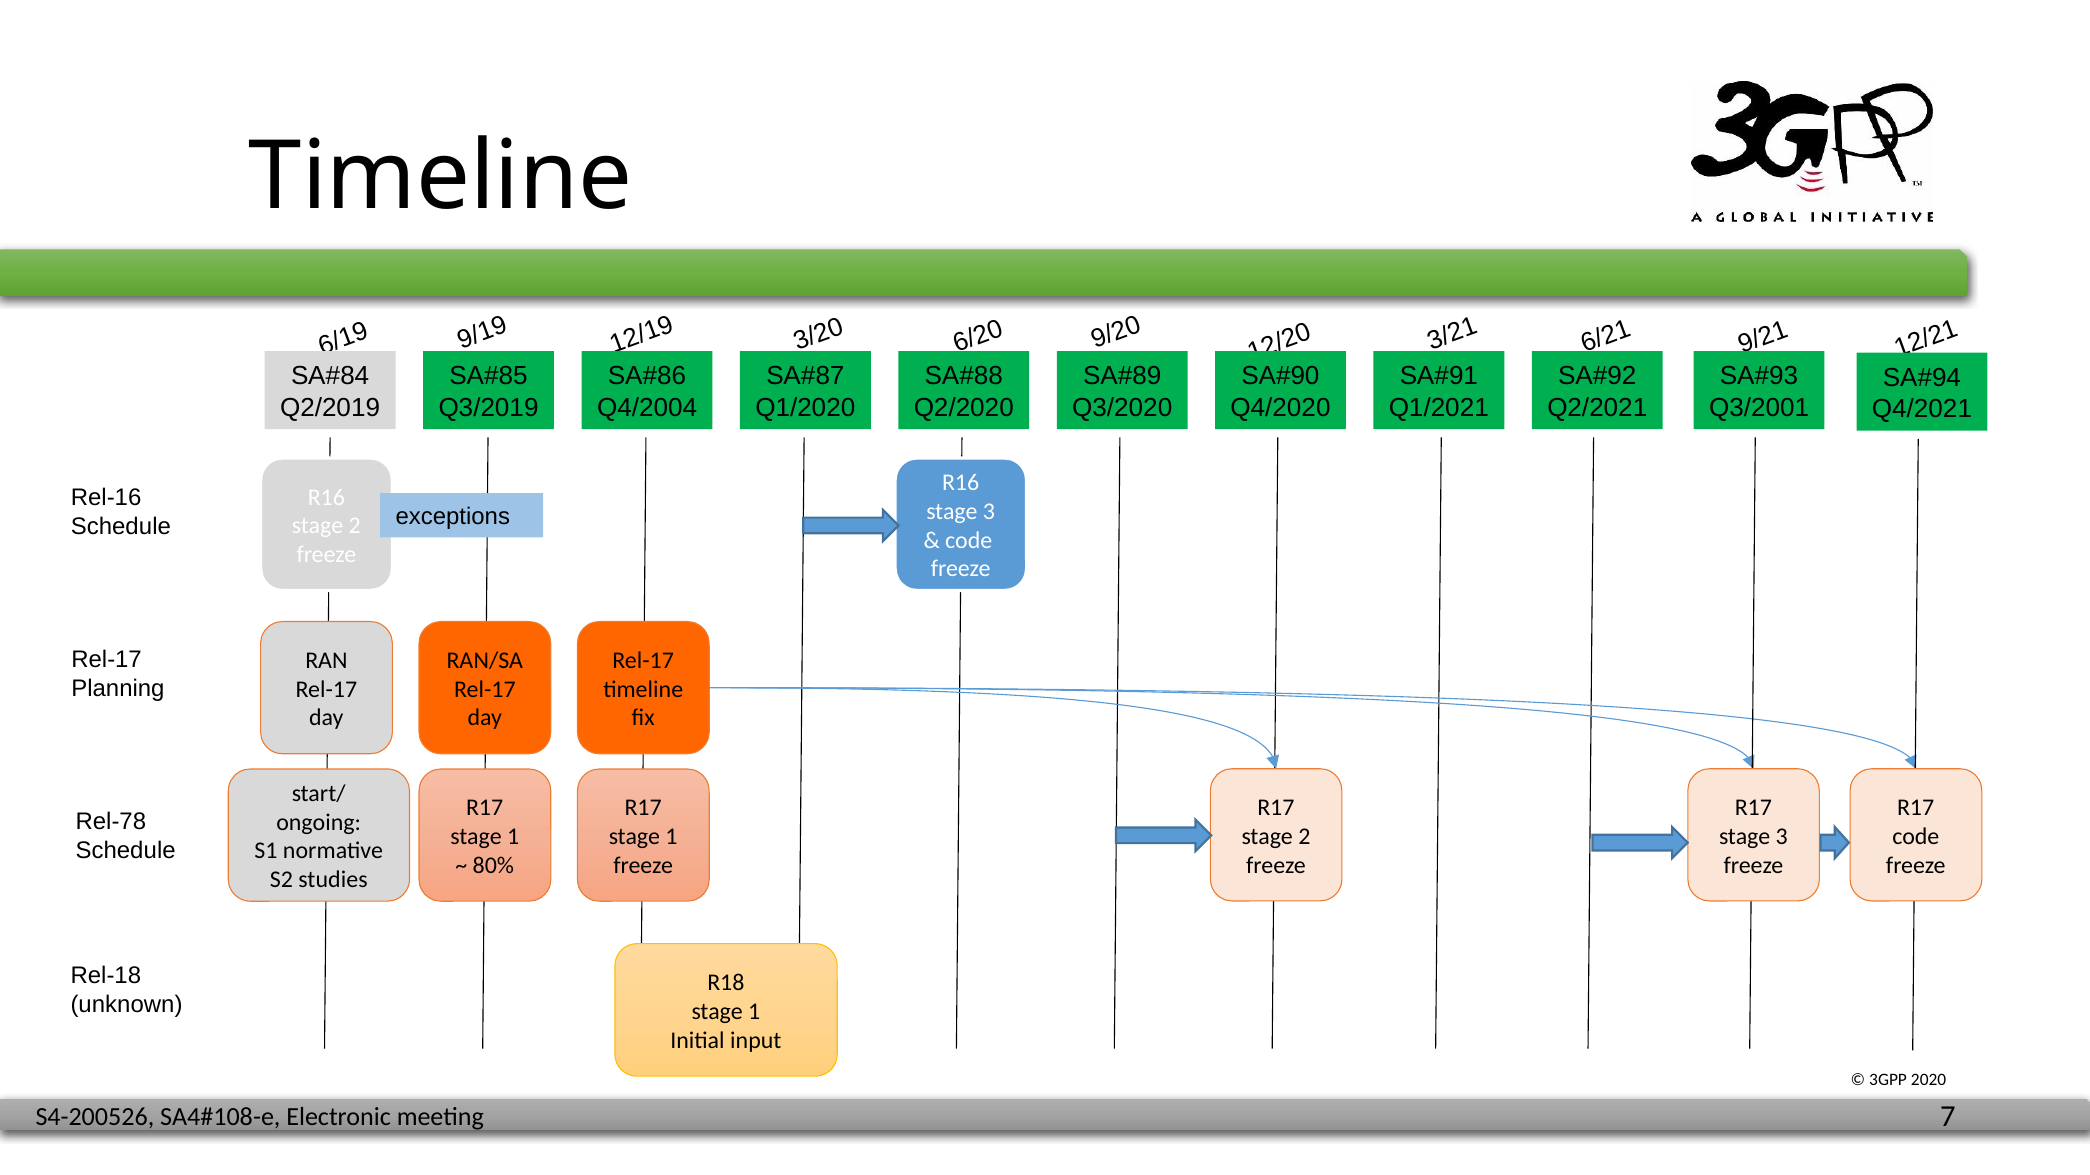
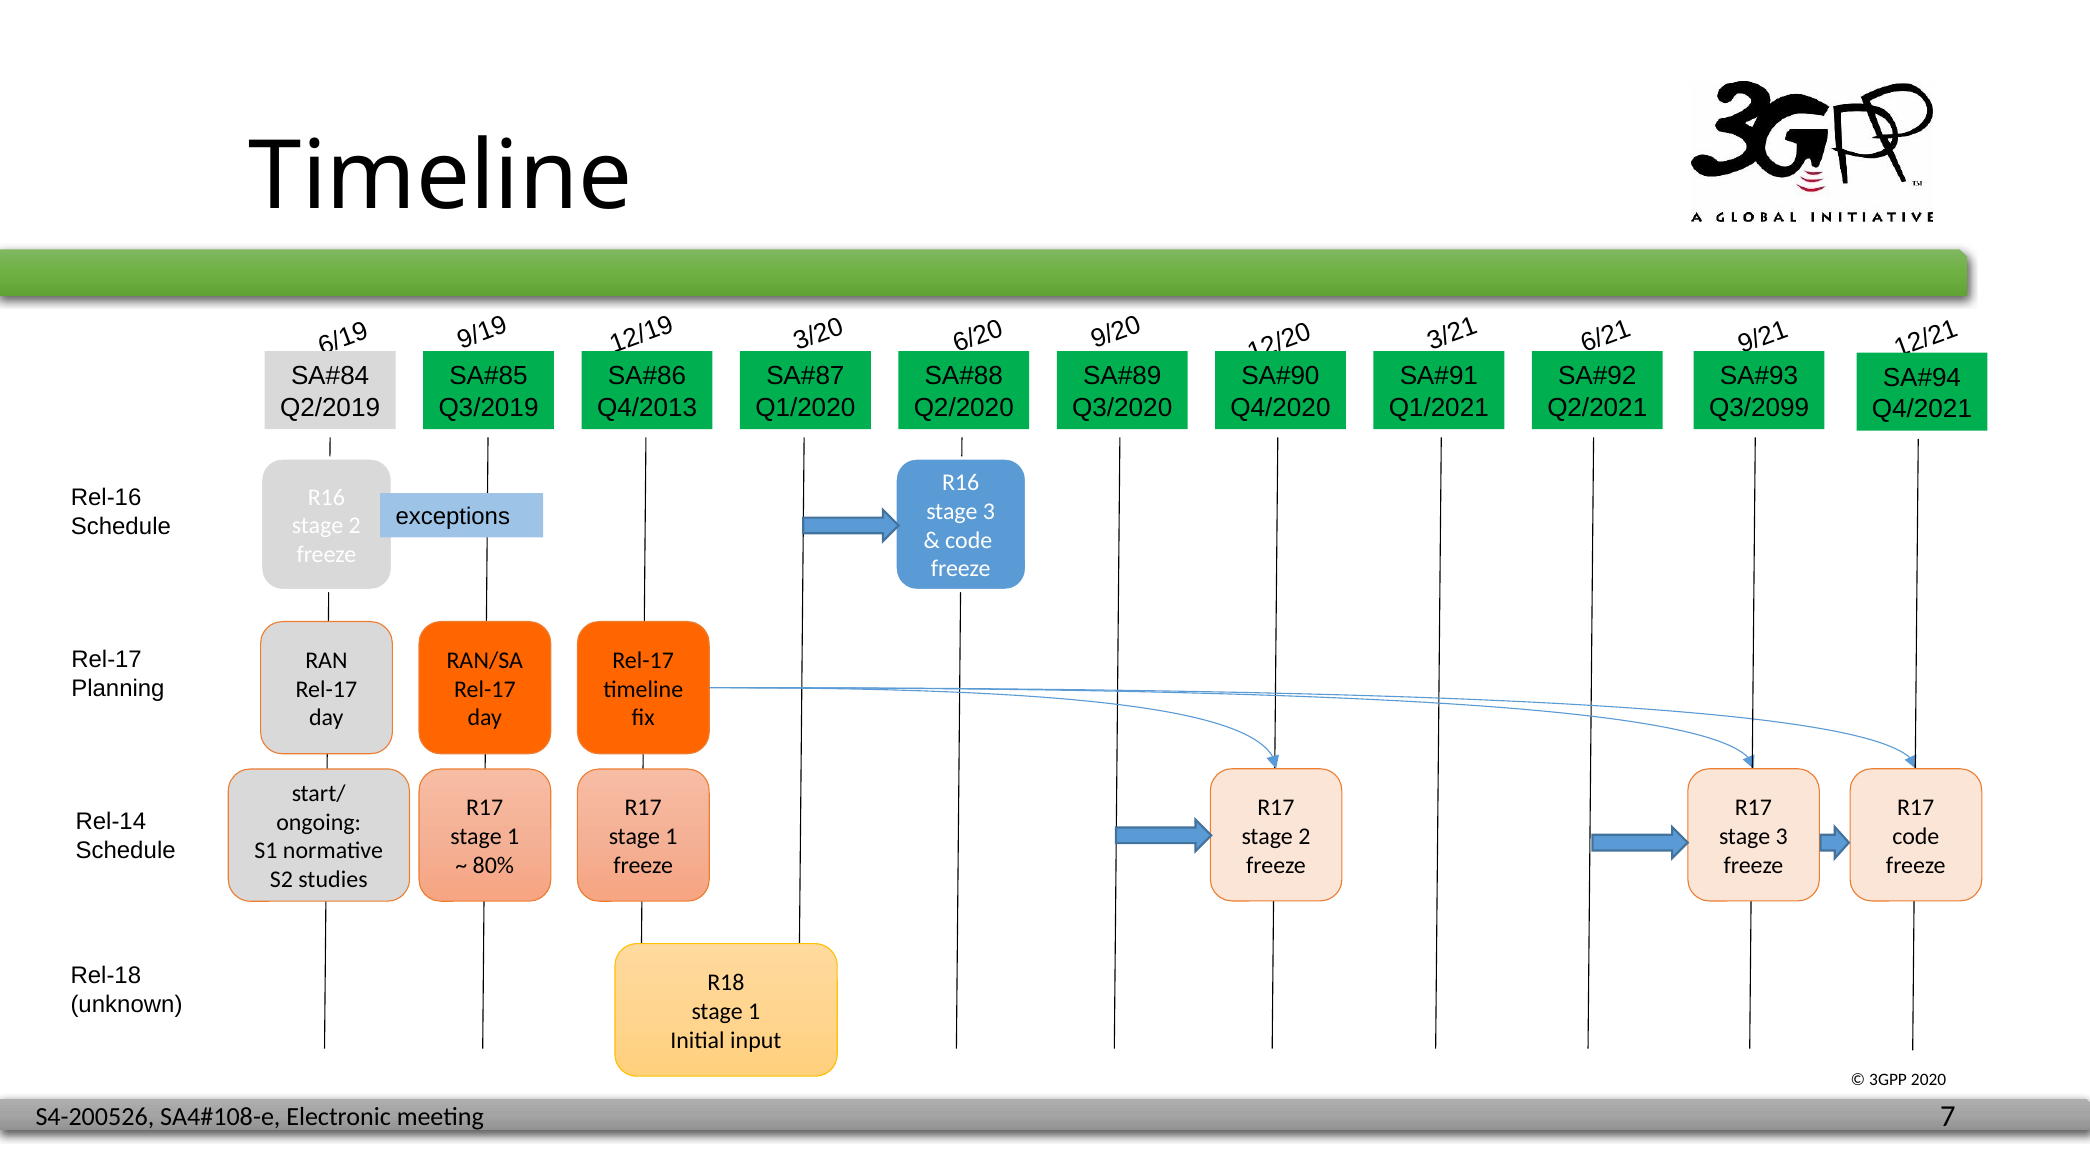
Q4/2004: Q4/2004 -> Q4/2013 (647, 408)
Q3/2001: Q3/2001 -> Q3/2099 (1759, 408)
Rel-78: Rel-78 -> Rel-14 (111, 822)
